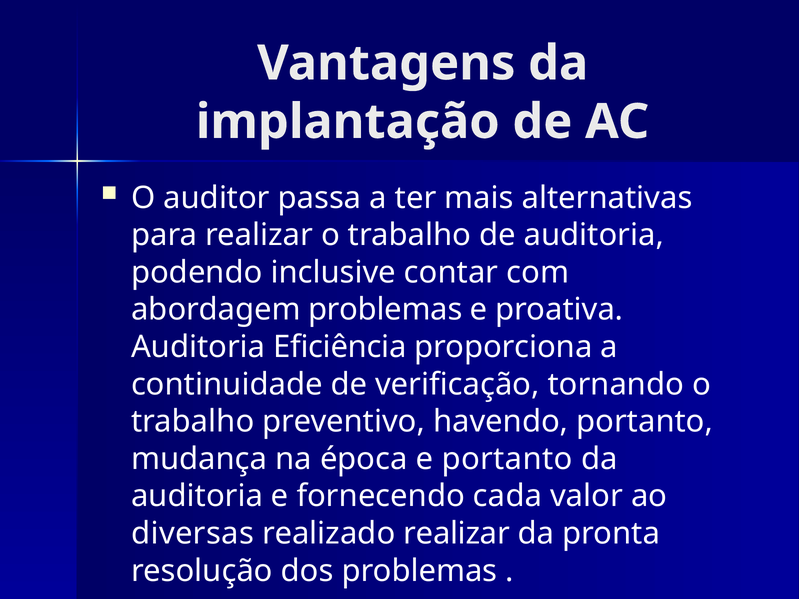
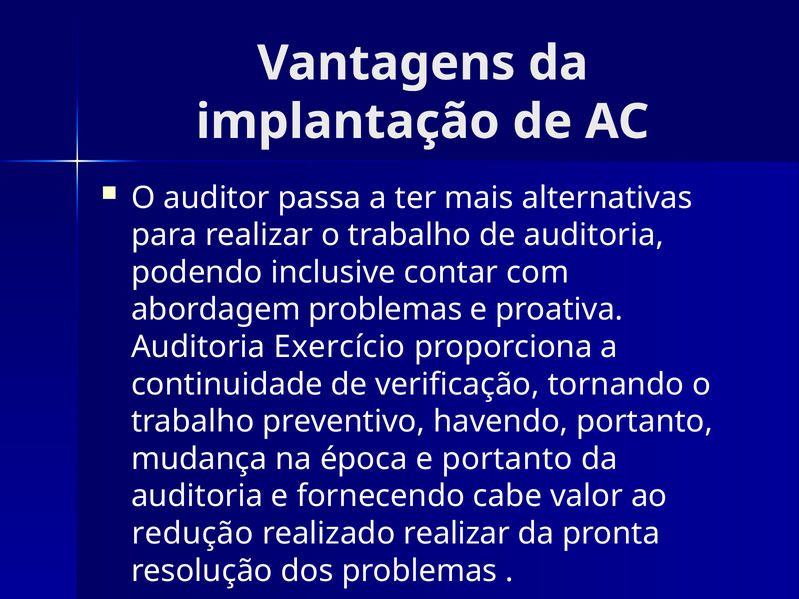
Eficiência: Eficiência -> Exercício (340, 347)
cada: cada -> cabe (508, 496)
diversas: diversas -> redução (193, 534)
